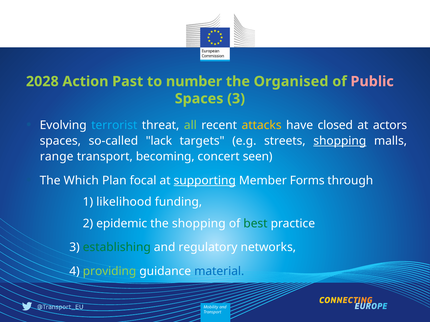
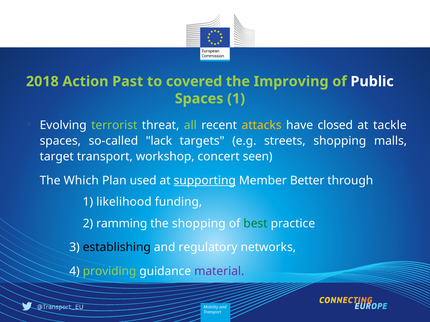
2028: 2028 -> 2018 (42, 82)
number: number -> covered (194, 82)
Organised: Organised -> Improving (291, 82)
Public colour: pink -> white (372, 82)
Spaces 3: 3 -> 1 (236, 99)
terrorist colour: light blue -> light green (114, 125)
actors: actors -> tackle (390, 125)
shopping underline: present -> none (340, 141)
range: range -> target (57, 157)
becoming: becoming -> workshop (165, 157)
focal: focal -> used (143, 181)
Forms: Forms -> Better (307, 181)
epidemic: epidemic -> ramming (122, 224)
establishing colour: green -> black (117, 248)
material colour: blue -> purple (219, 272)
